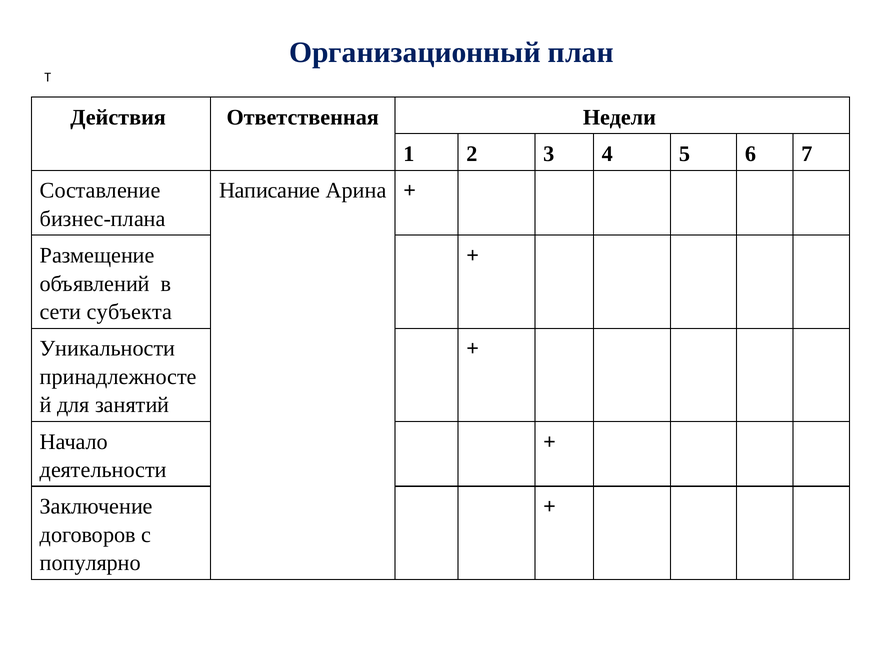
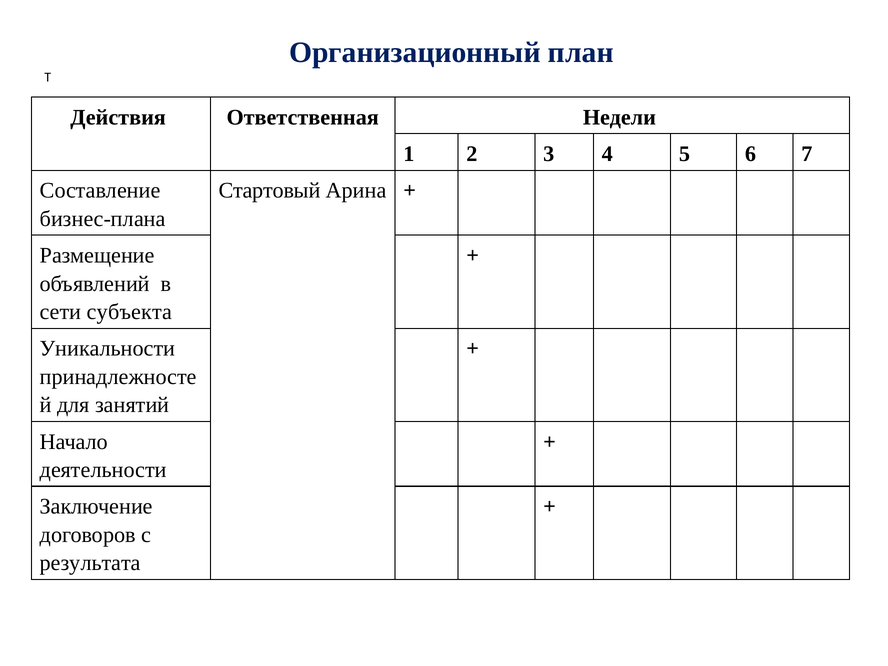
Написание: Написание -> Стартовый (270, 191)
популярно: популярно -> результата (90, 563)
